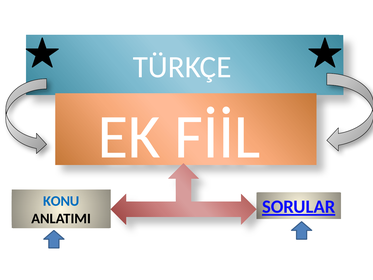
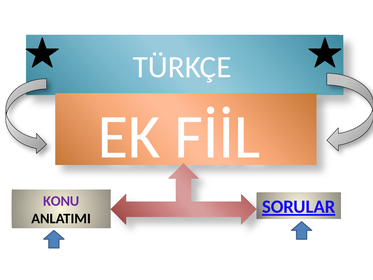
KONU colour: blue -> purple (61, 201)
